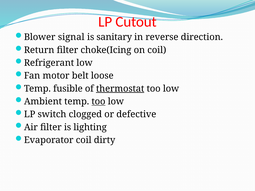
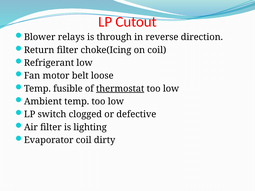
signal: signal -> relays (71, 37)
sanitary: sanitary -> through (114, 37)
too underline: present -> none (98, 102)
